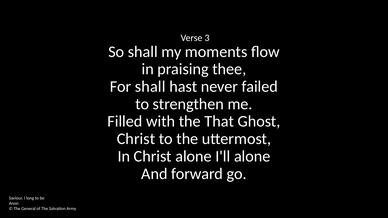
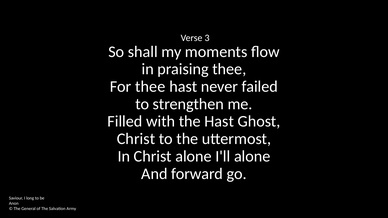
For shall: shall -> thee (150, 87)
the That: That -> Hast (219, 122)
